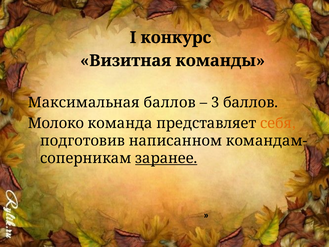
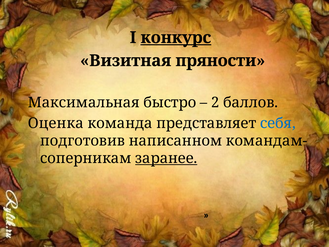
конкурс underline: none -> present (176, 38)
команды: команды -> пряности (220, 61)
Максимальная баллов: баллов -> быстро (170, 103)
3: 3 -> 2 (215, 103)
Молоко: Молоко -> Оценка (56, 123)
себя colour: orange -> blue (278, 123)
